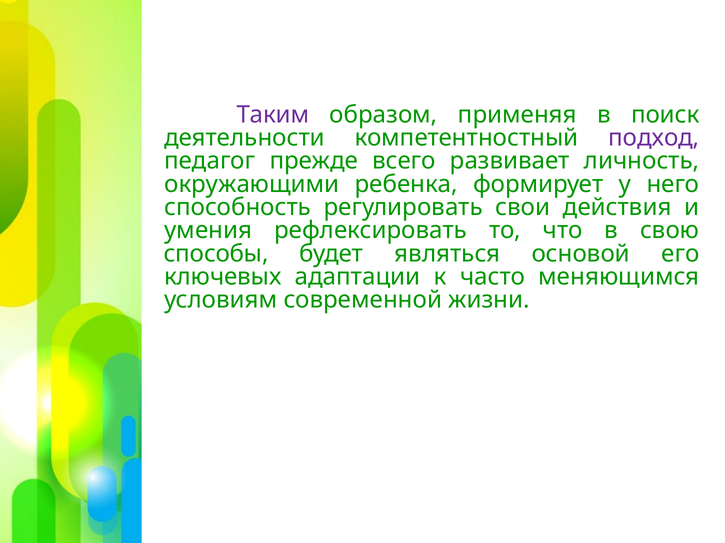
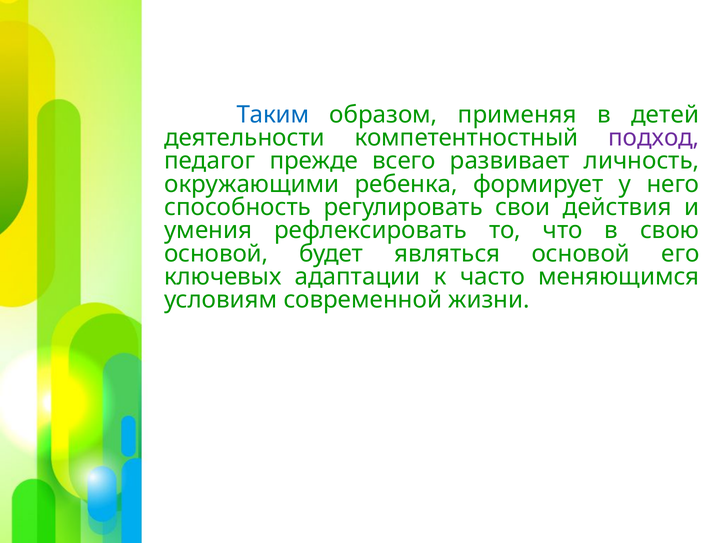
Таким colour: purple -> blue (273, 115)
поиск: поиск -> детей (665, 115)
способы: способы -> основой (216, 254)
